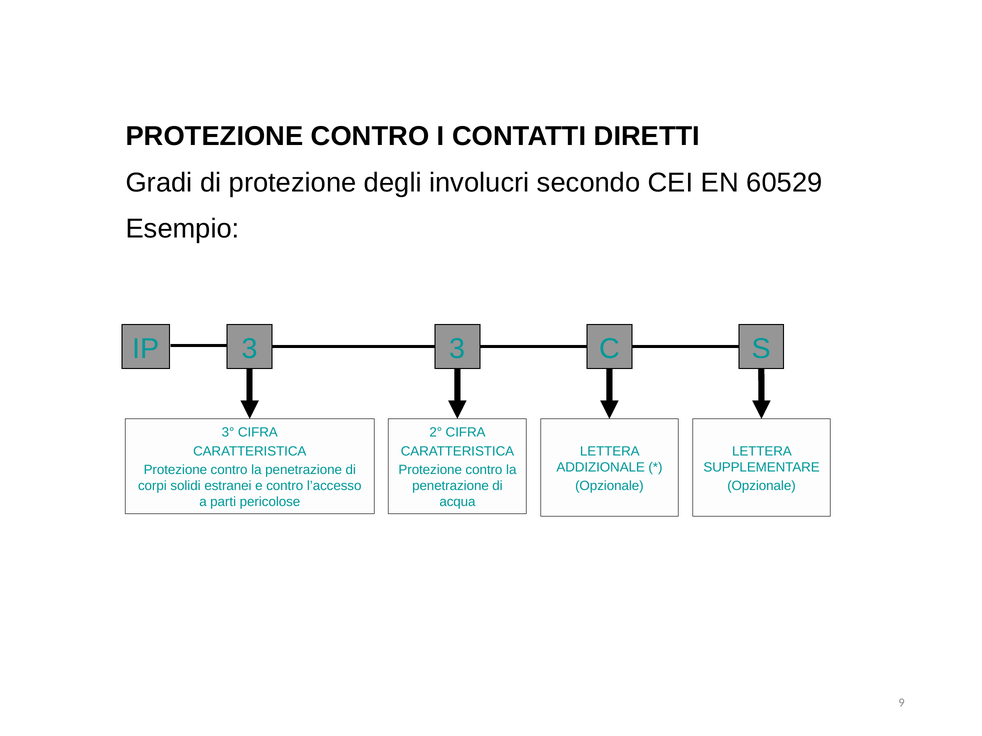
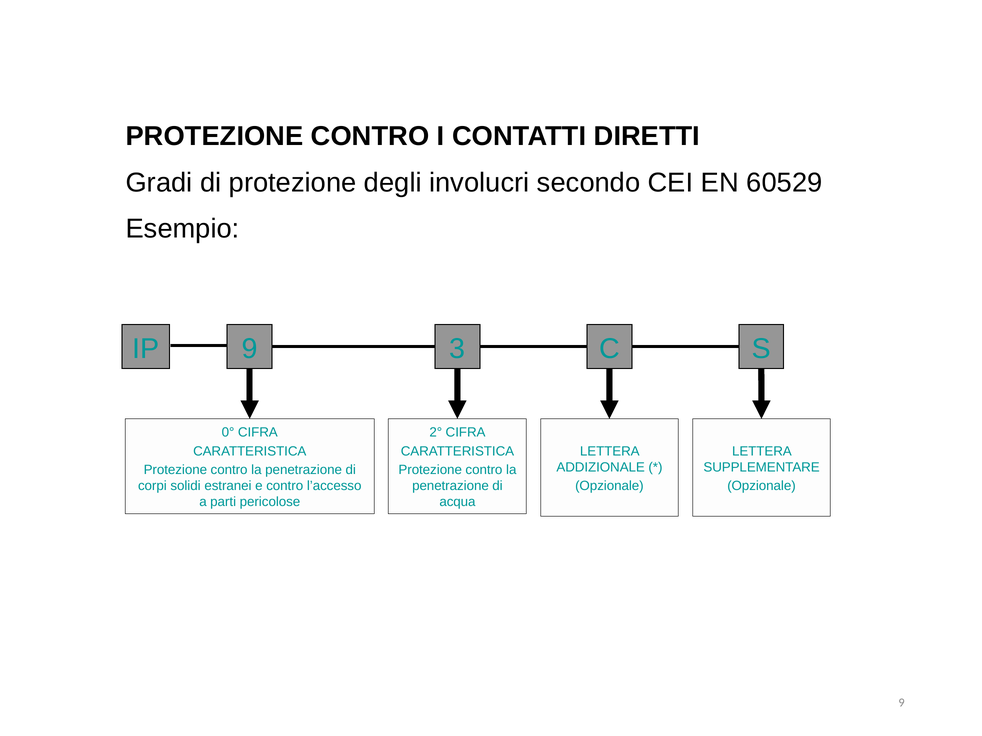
IP 3: 3 -> 9 (250, 349)
3°: 3° -> 0° (228, 433)
